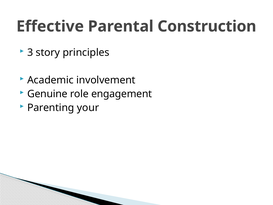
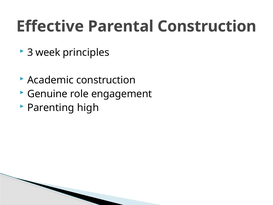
story: story -> week (48, 52)
Academic involvement: involvement -> construction (106, 80)
your: your -> high (88, 108)
